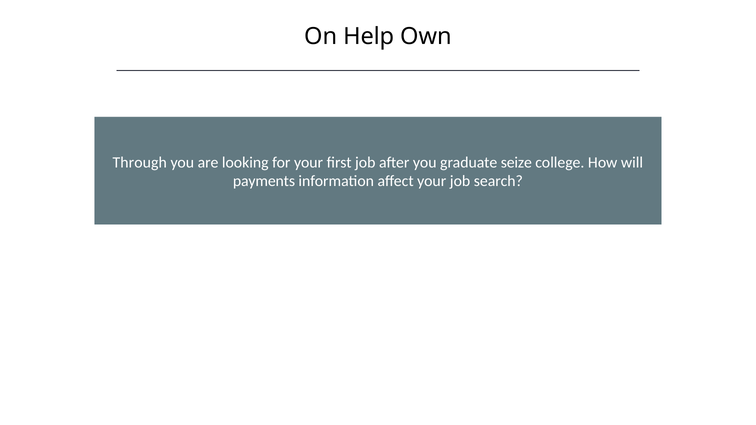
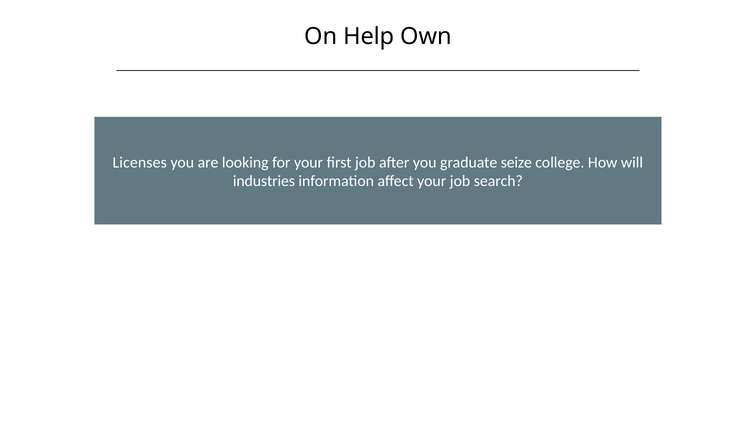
Through: Through -> Licenses (140, 162)
payments: payments -> industries (264, 181)
